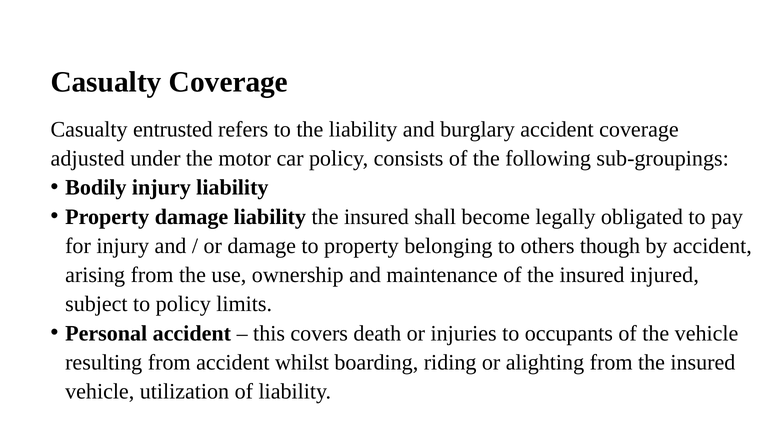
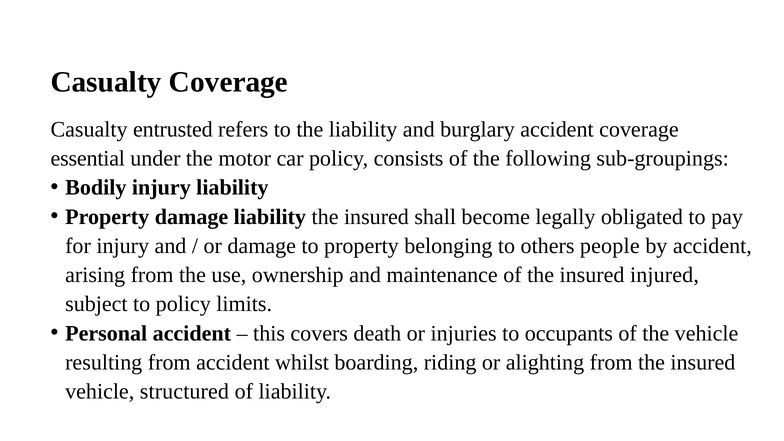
adjusted: adjusted -> essential (88, 159)
though: though -> people (610, 246)
utilization: utilization -> structured (184, 392)
